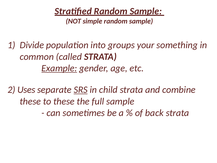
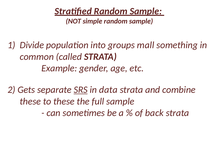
your: your -> mall (146, 45)
Example underline: present -> none (59, 68)
Uses: Uses -> Gets (26, 90)
child: child -> data (108, 90)
